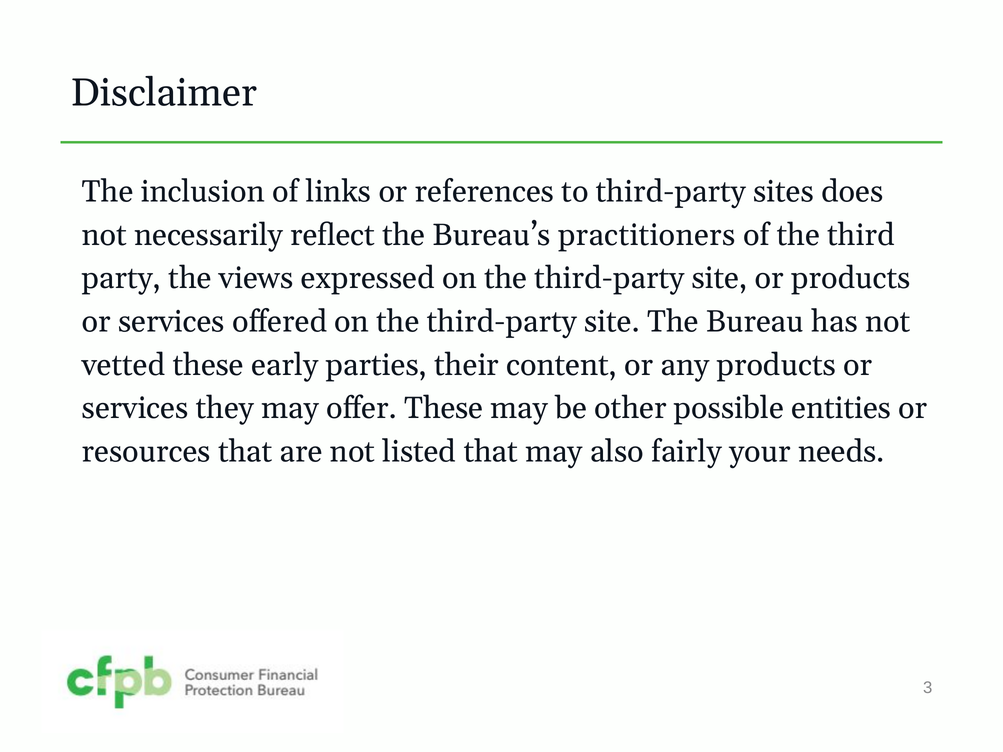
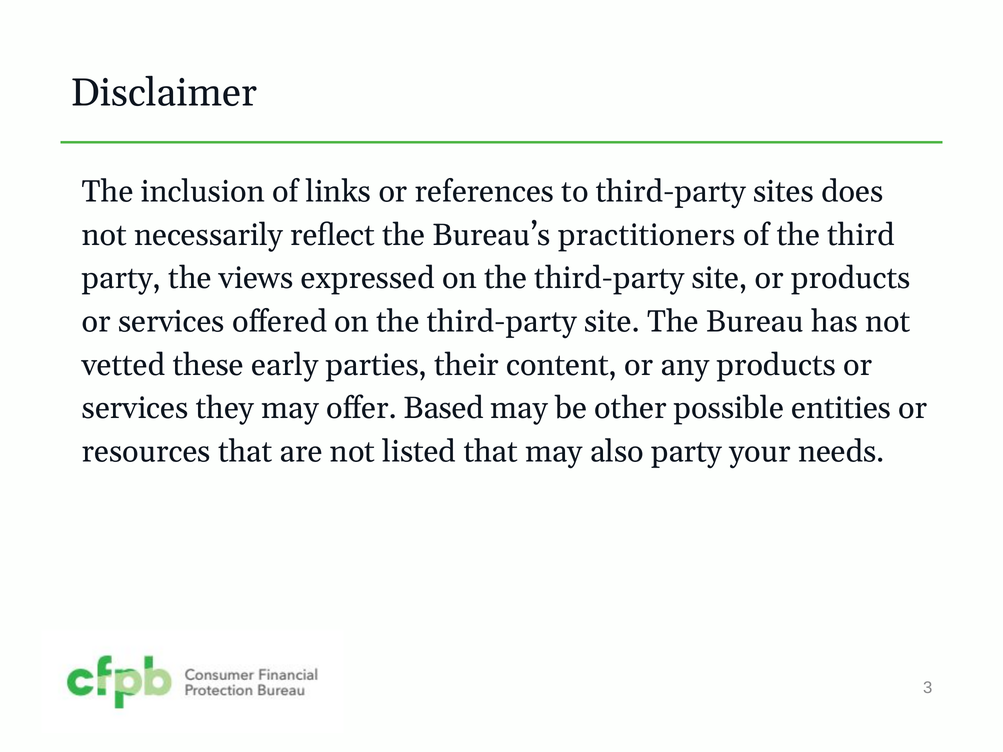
offer These: These -> Based (444, 409)
also fairly: fairly -> party (686, 452)
